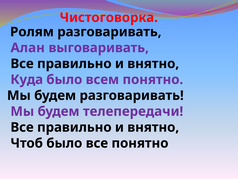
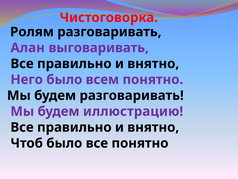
Куда: Куда -> Него (27, 79)
телепередачи: телепередачи -> иллюстрацию (133, 111)
